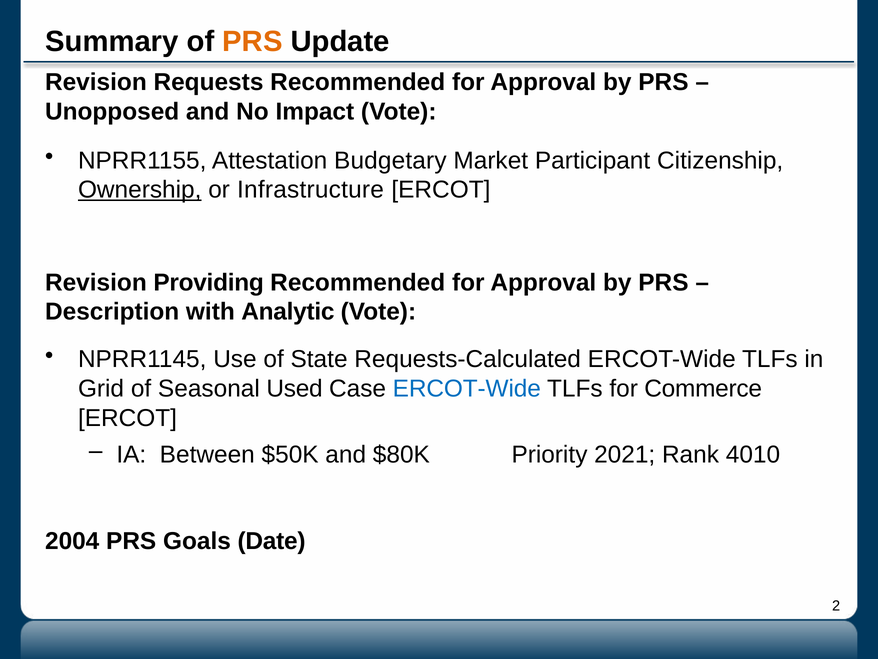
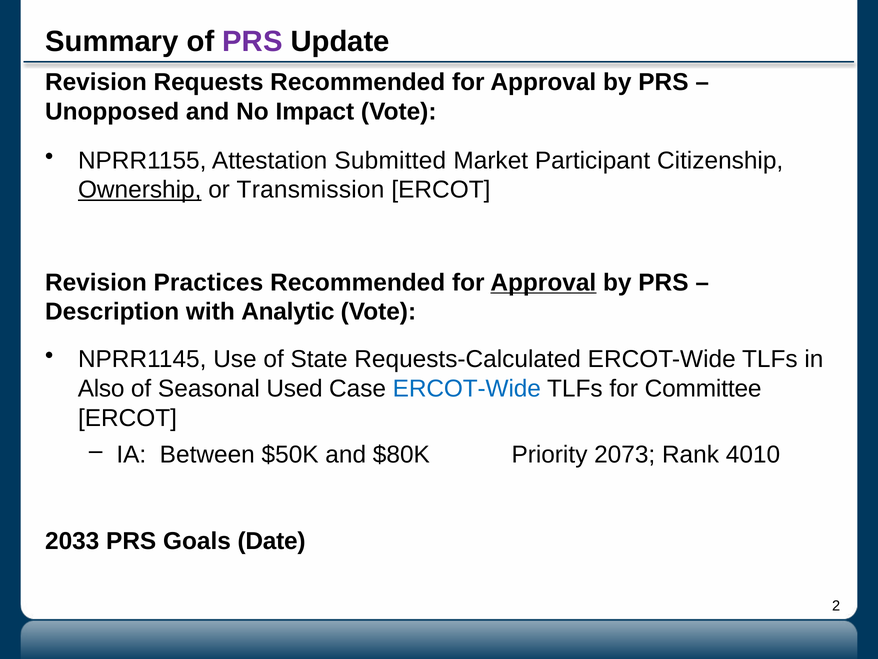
PRS colour: orange -> purple (252, 41)
Budgetary: Budgetary -> Submitted (390, 160)
Infrastructure: Infrastructure -> Transmission (310, 190)
Providing: Providing -> Practices (208, 282)
Approval underline: none -> present (543, 282)
Grid: Grid -> Also (101, 388)
Commerce: Commerce -> Committee (703, 388)
2021: 2021 -> 2073 (625, 454)
2004: 2004 -> 2033 (72, 541)
